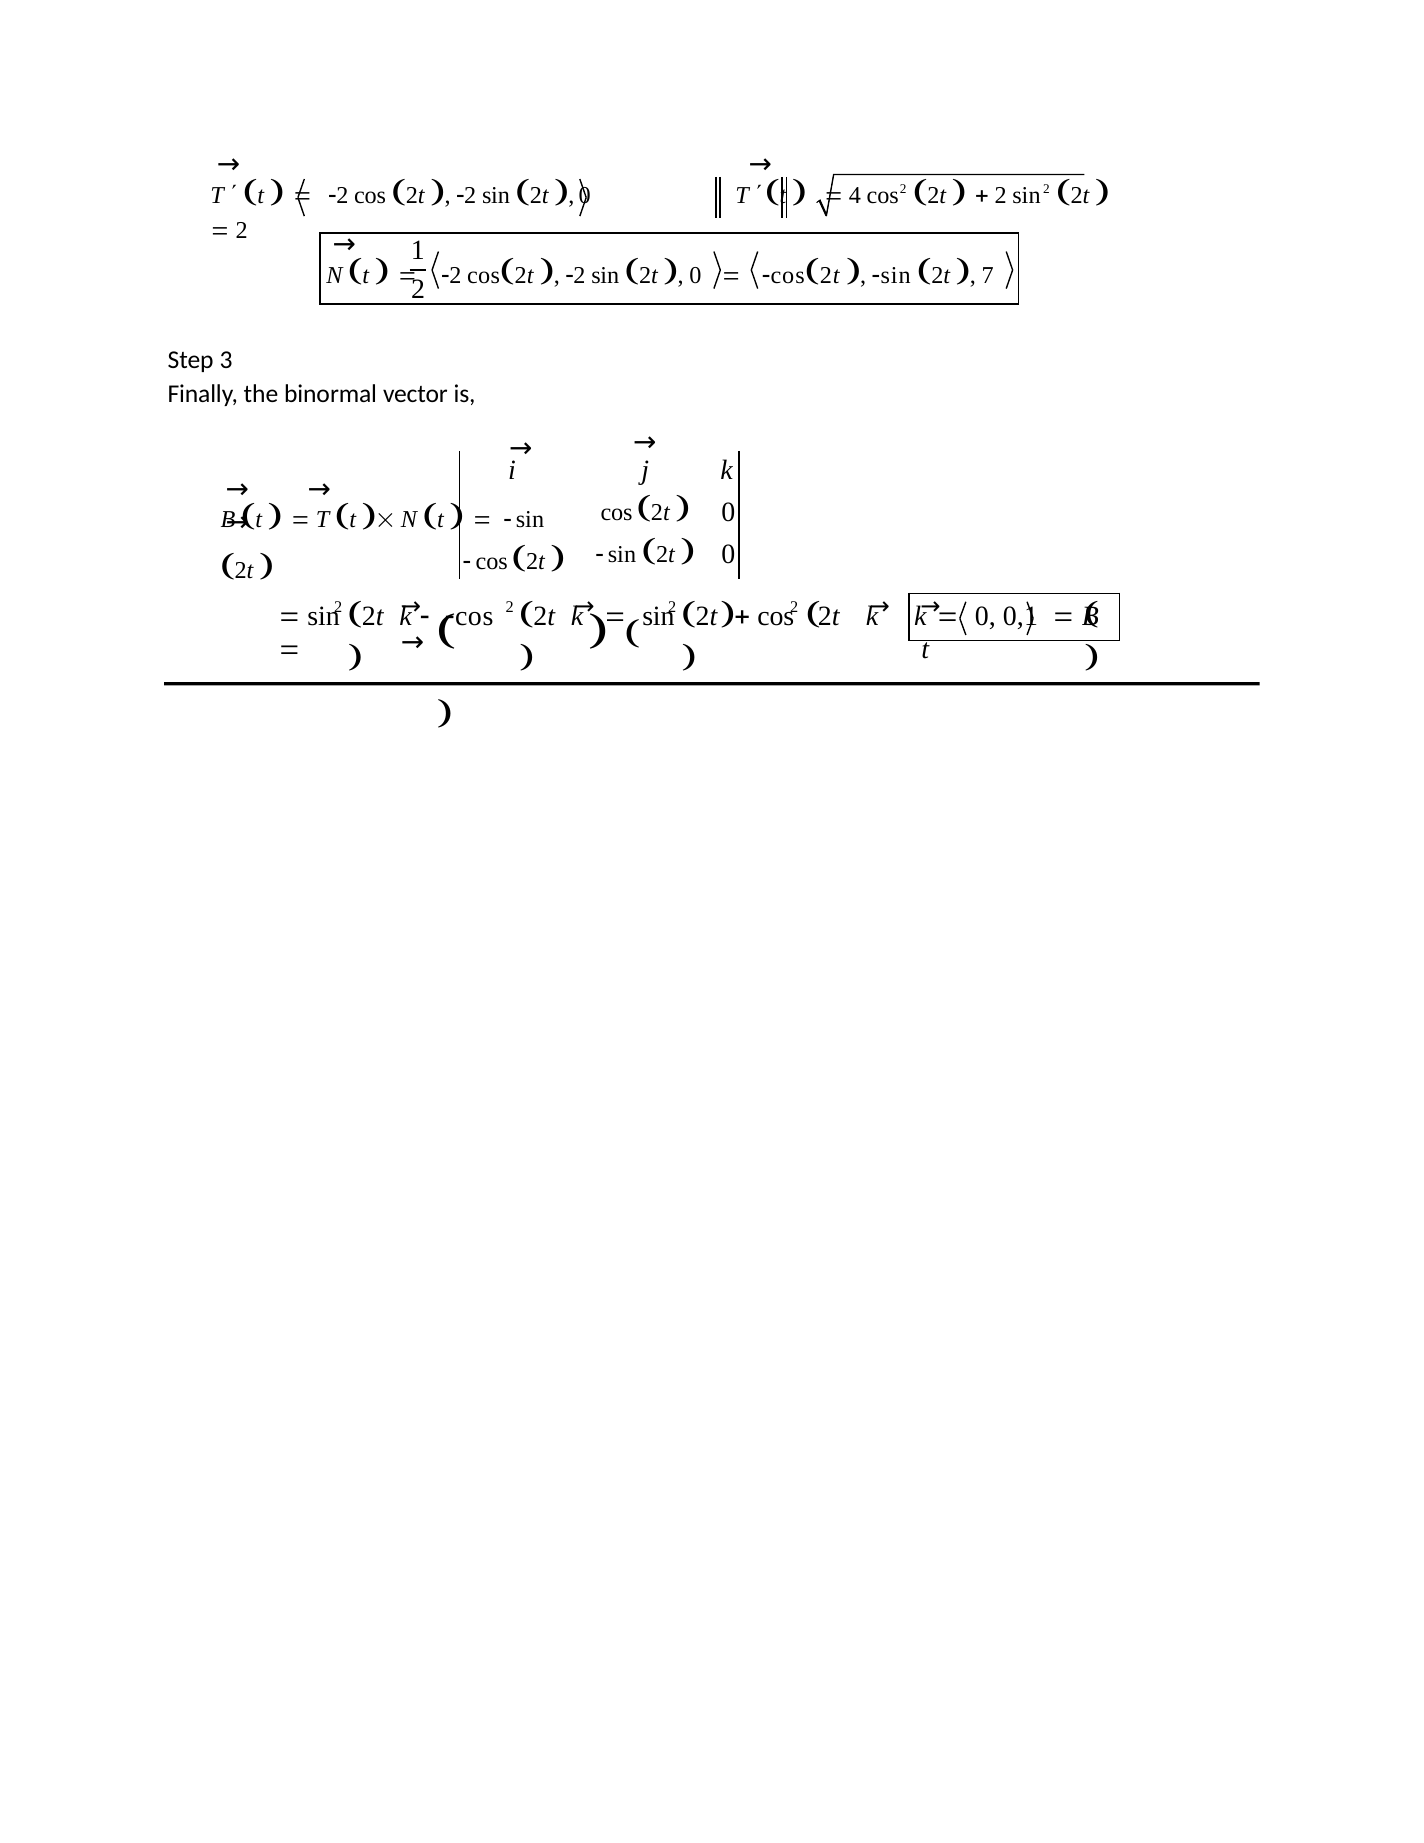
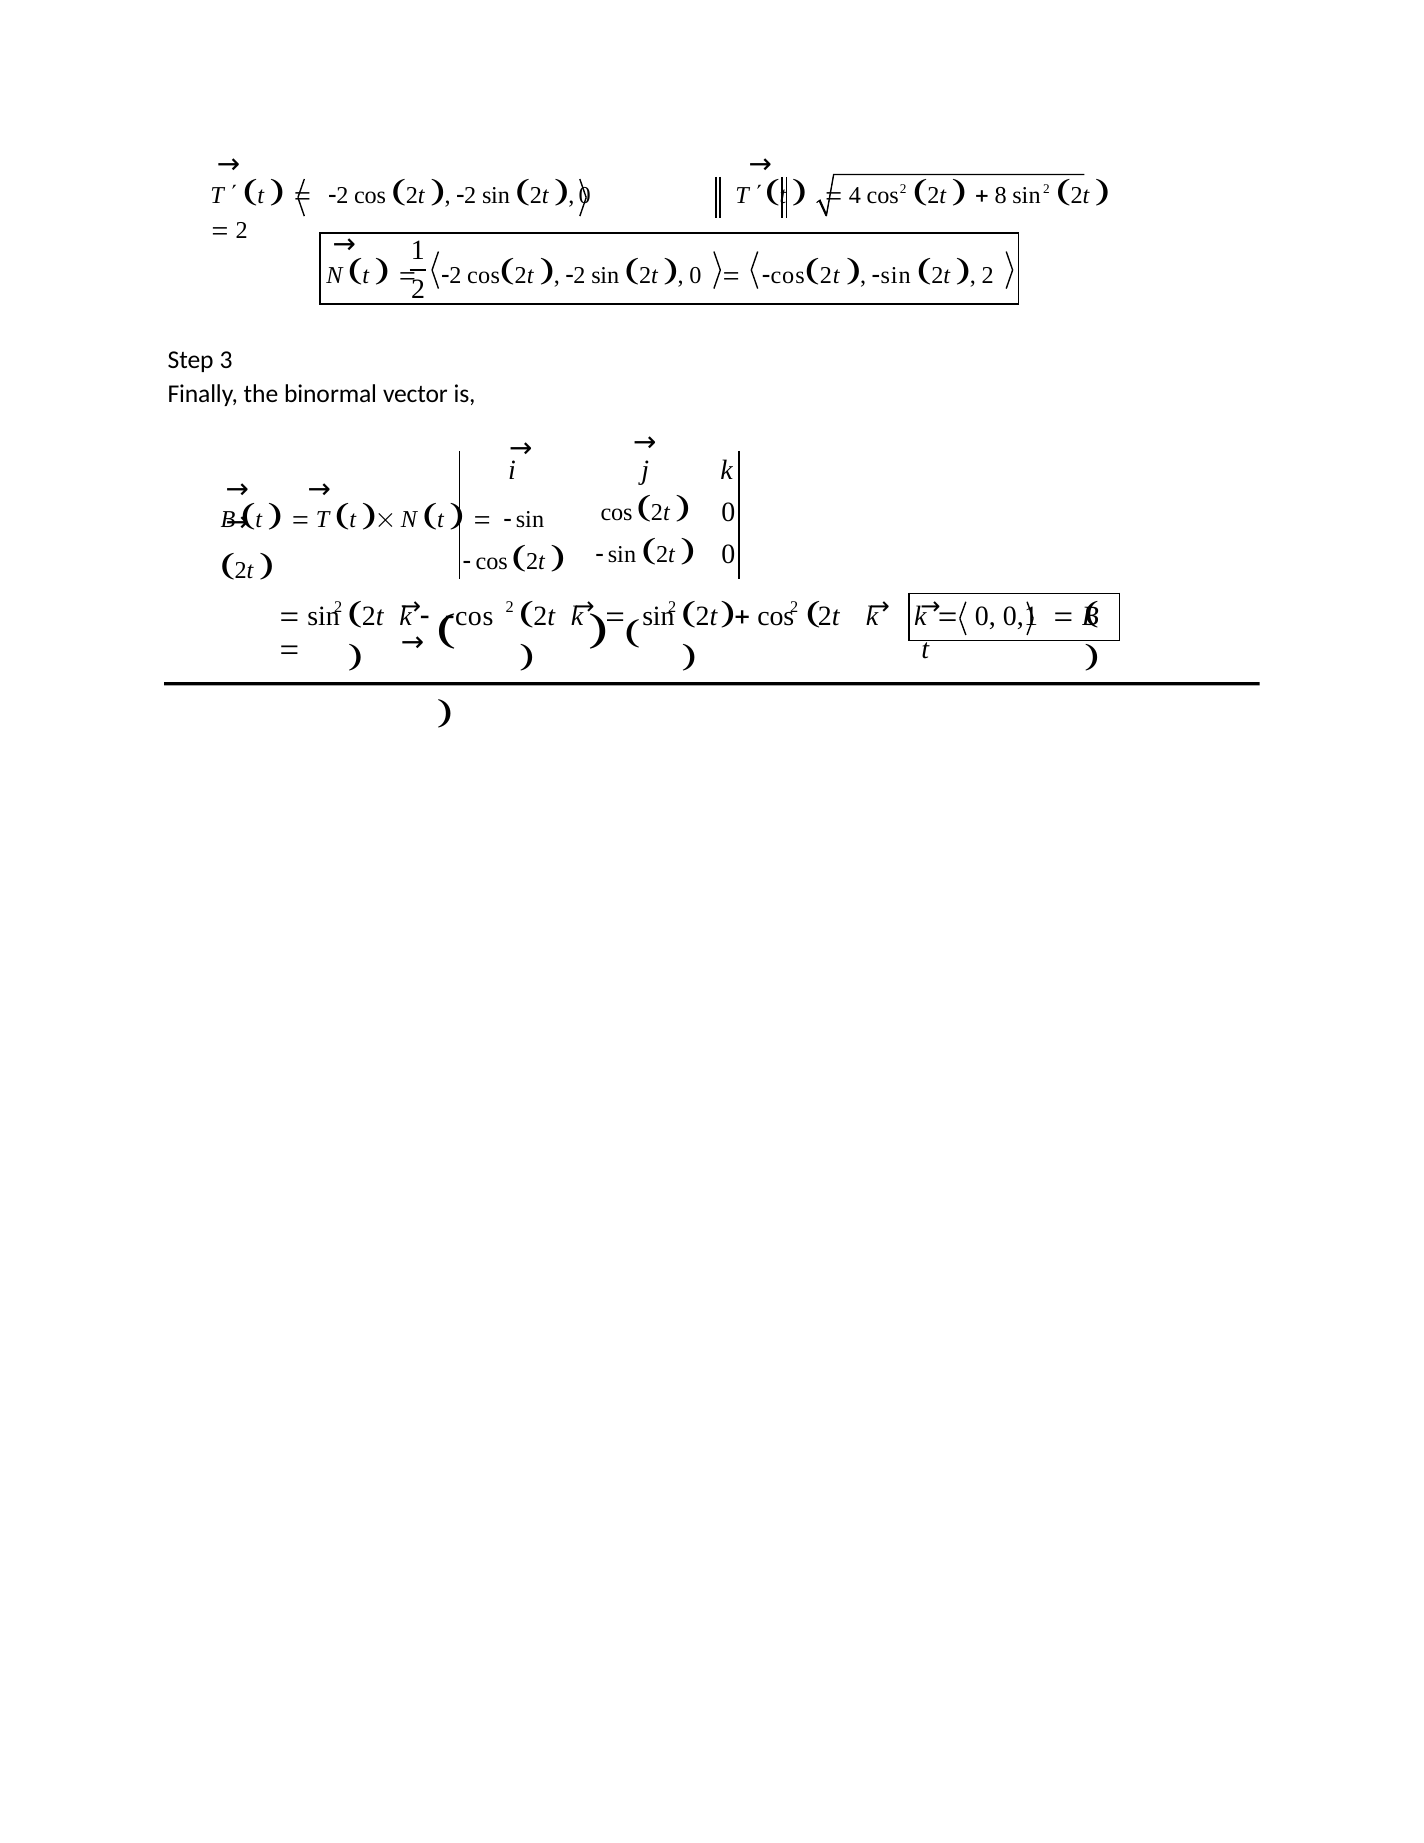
2: 2 -> 8 (1001, 196)
7: 7 -> 2 (988, 275)
